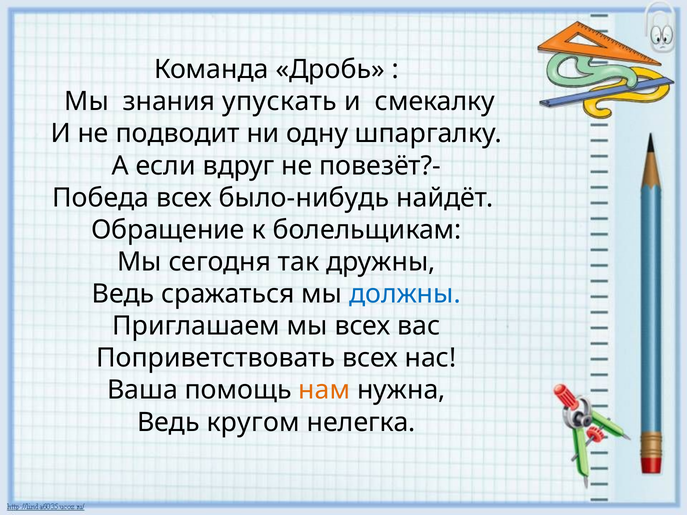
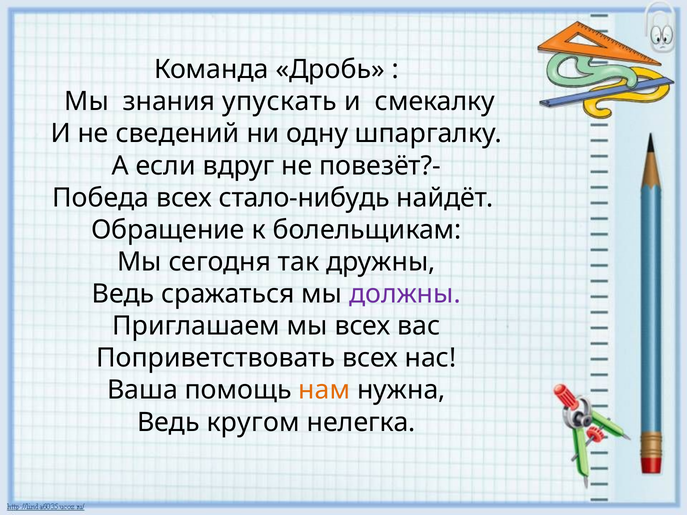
подводит: подводит -> сведений (178, 134)
было-нибудь: было-нибудь -> стало-нибудь (304, 198)
должны colour: blue -> purple (405, 294)
